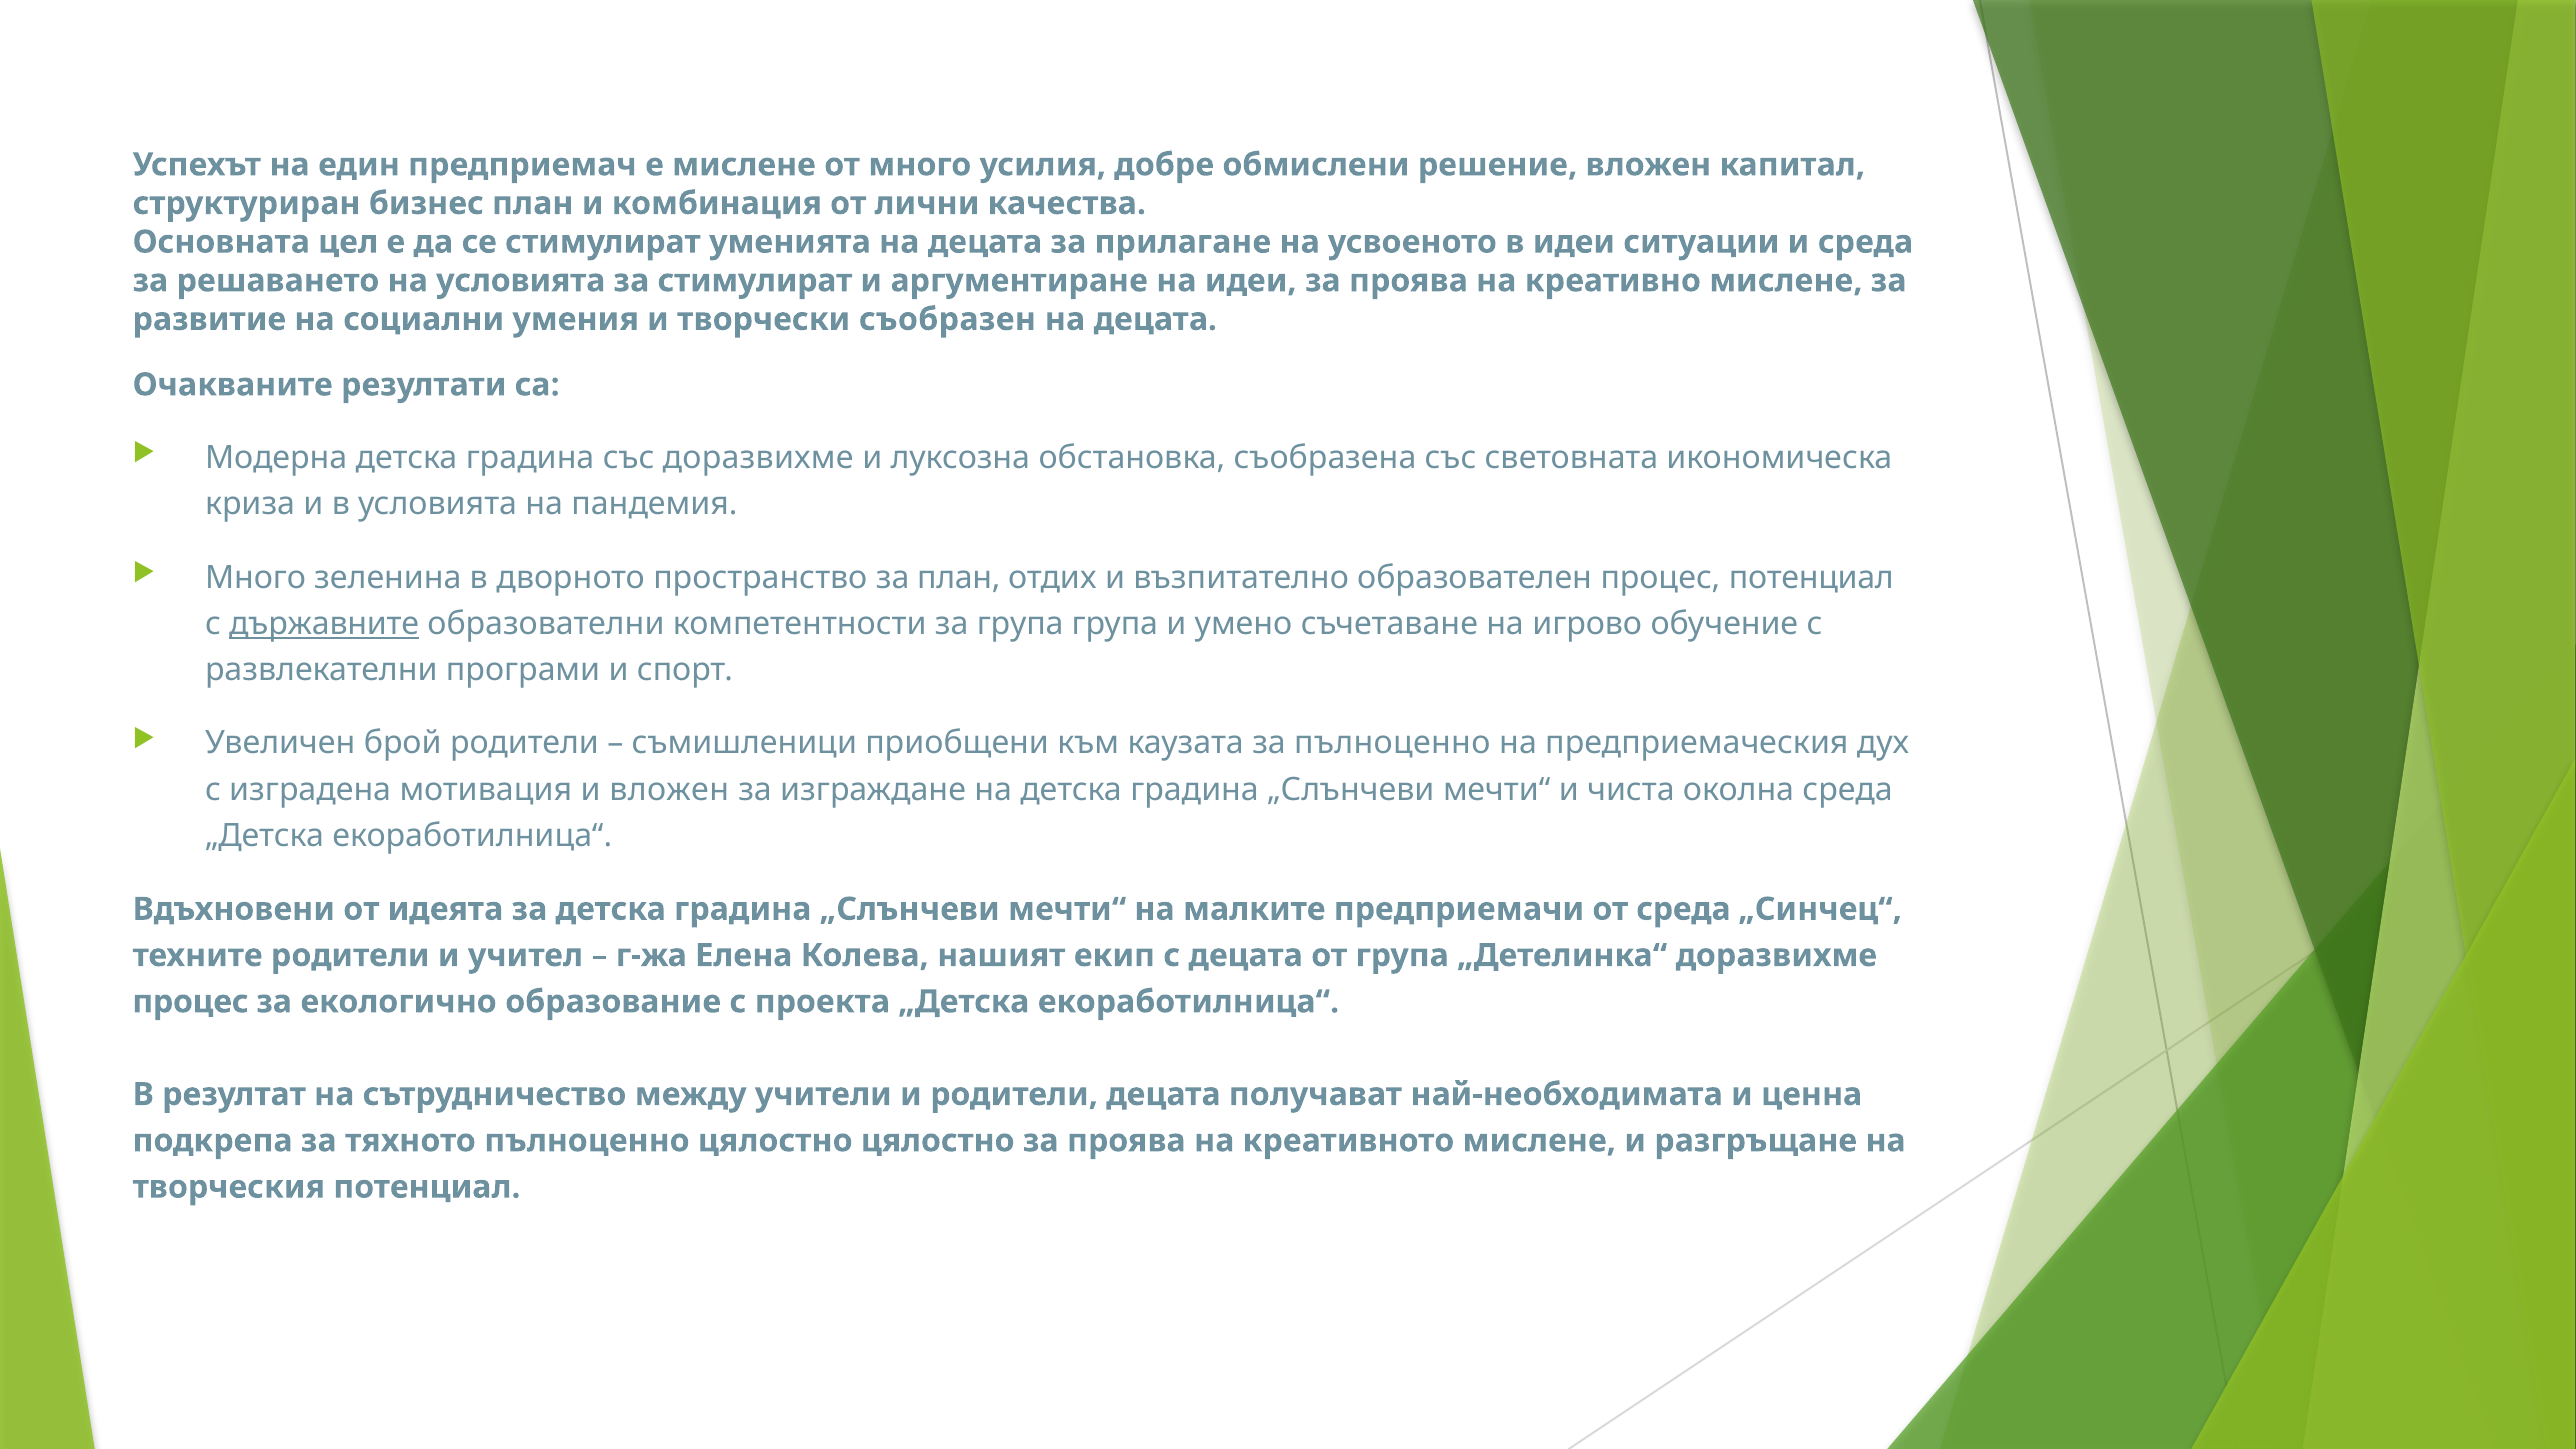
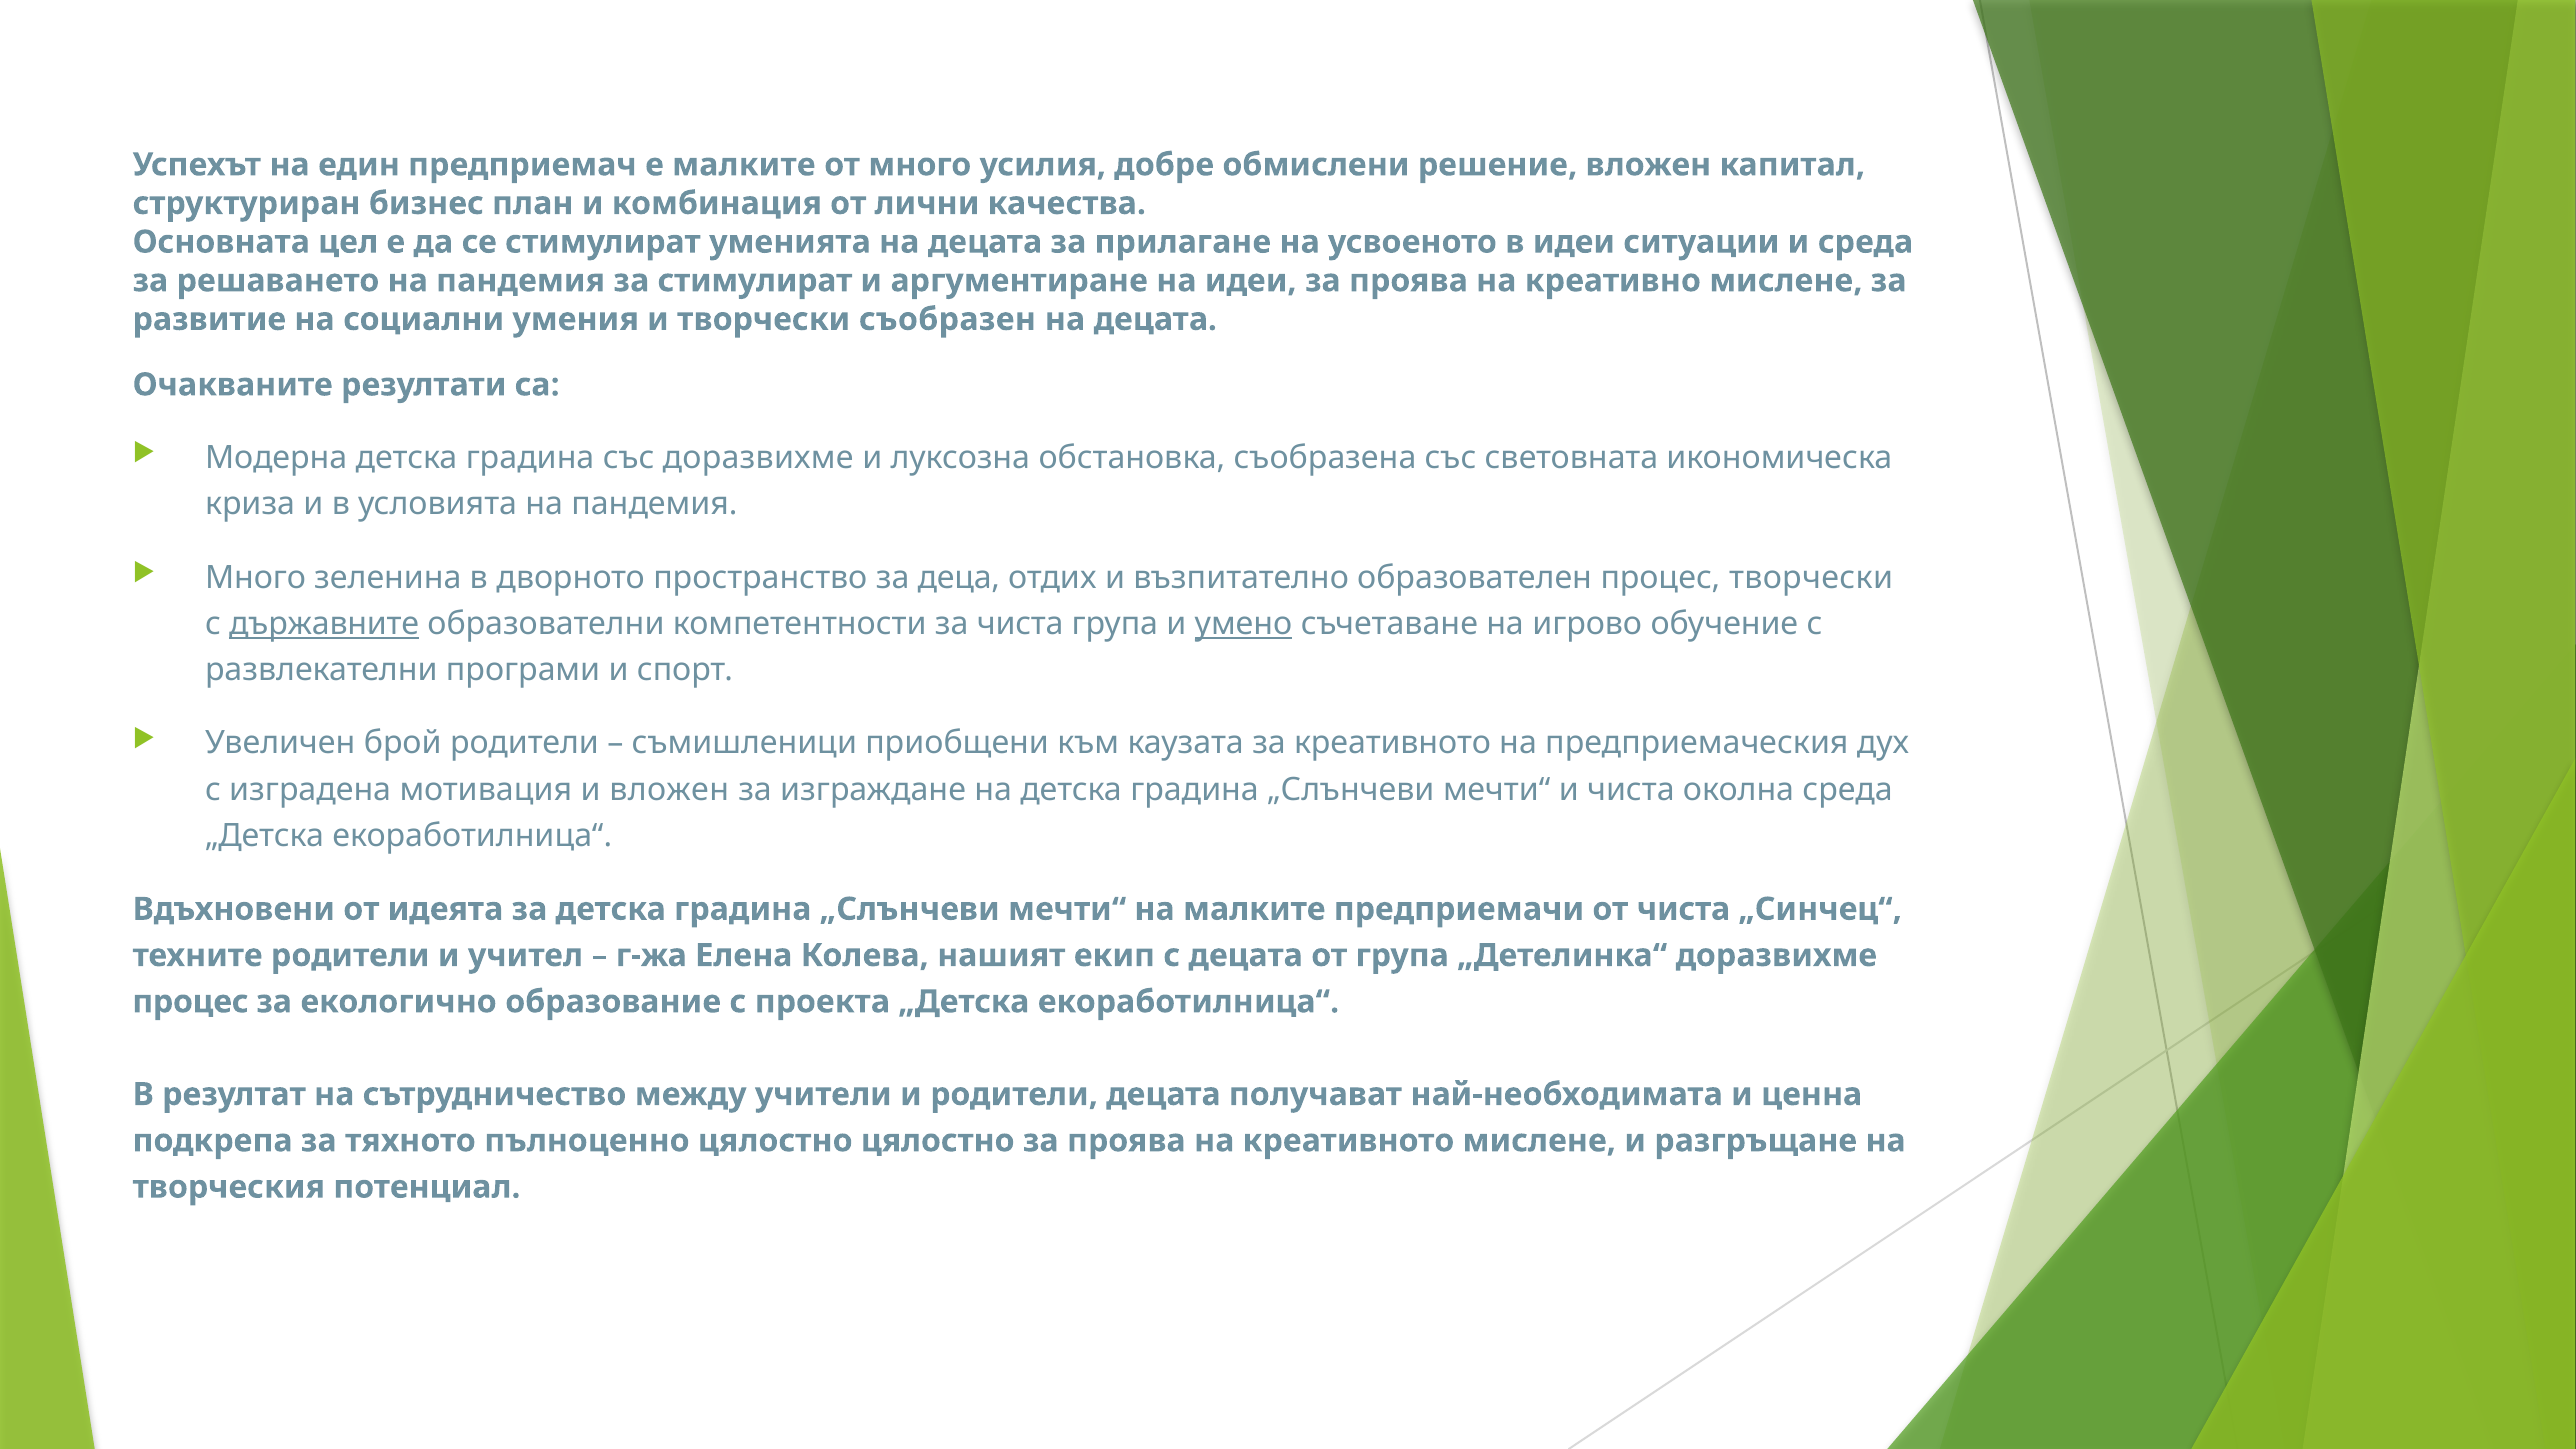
е мислене: мислене -> малките (744, 165)
решаването на условията: условията -> пандемия (521, 281)
за план: план -> деца (959, 577)
процес потенциал: потенциал -> творчески (1811, 577)
за група: група -> чиста (1020, 624)
умено underline: none -> present (1243, 624)
за пълноценно: пълноценно -> креативното (1393, 743)
от среда: среда -> чиста (1683, 909)
